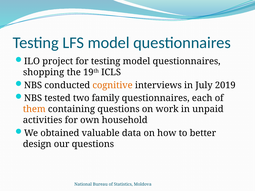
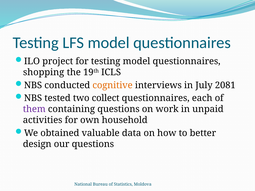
2019: 2019 -> 2081 (225, 85)
family: family -> collect (106, 98)
them colour: orange -> purple (34, 109)
